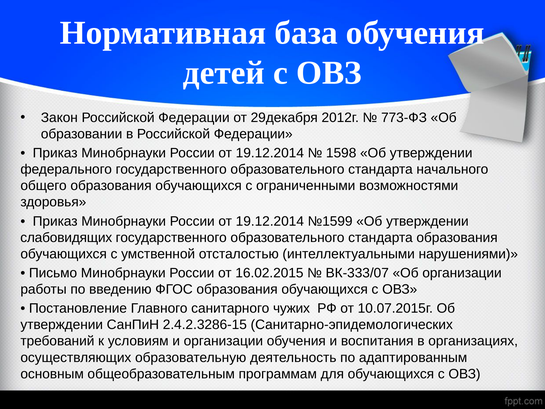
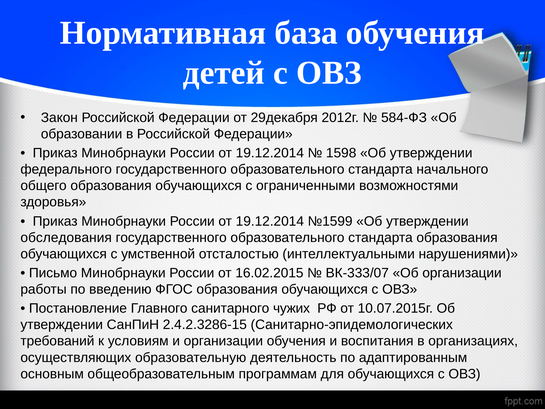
773-ФЗ: 773-ФЗ -> 584-ФЗ (404, 118)
слабовидящих: слабовидящих -> обследования (66, 237)
